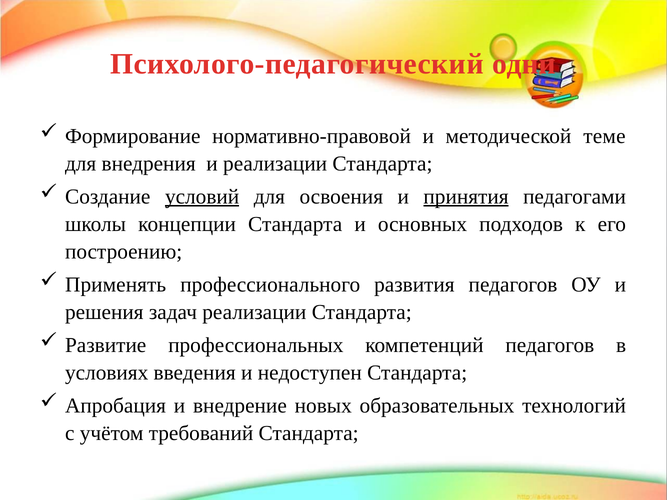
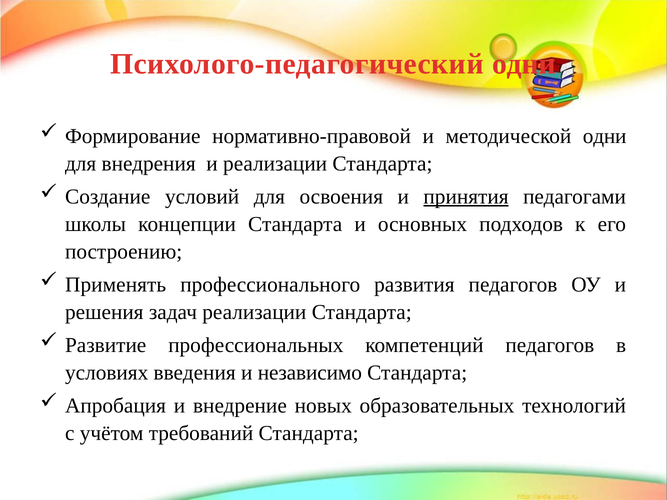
методической теме: теме -> одни (605, 136)
условий underline: present -> none (202, 197)
недоступен: недоступен -> независимо (310, 373)
